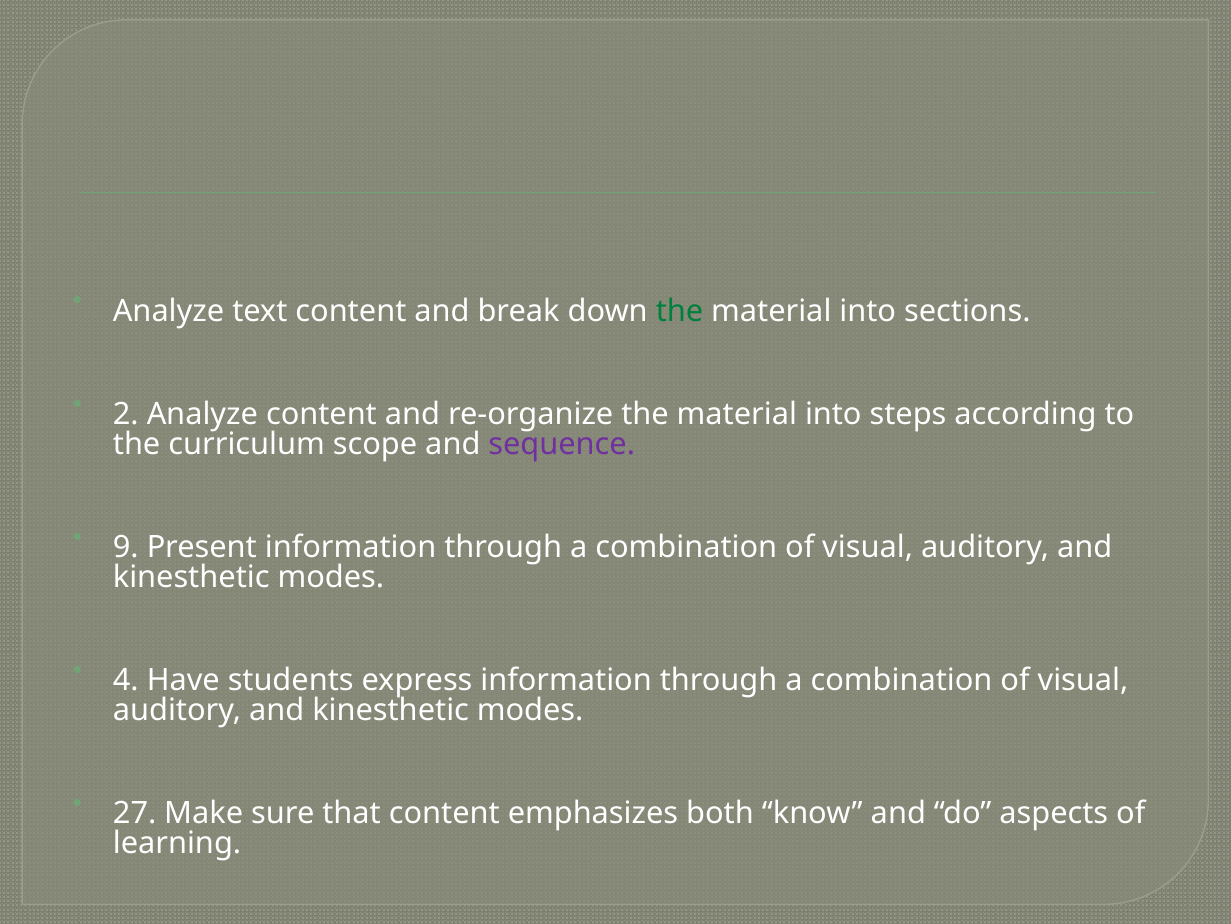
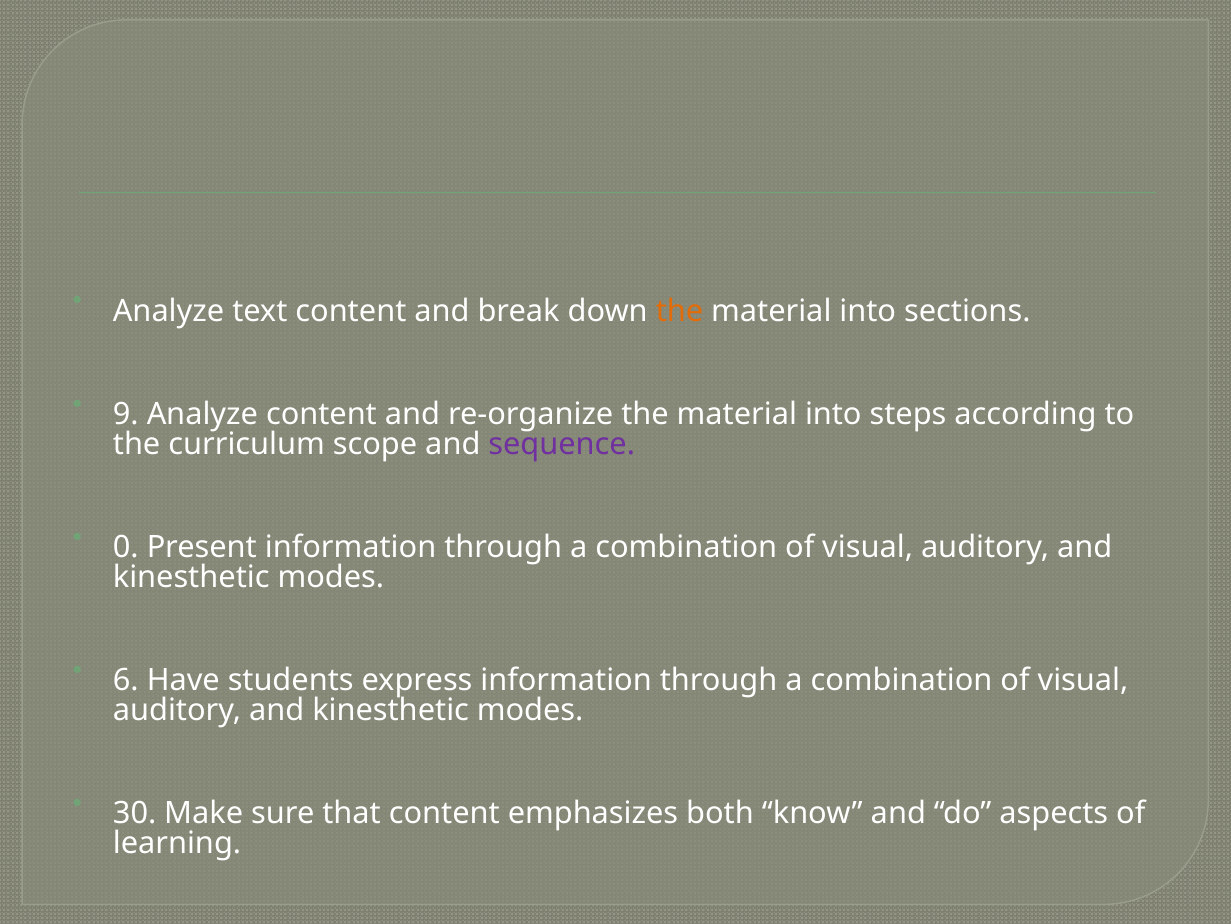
the colour: green -> orange (679, 311)
2: 2 -> 9 (126, 414)
9: 9 -> 0 (126, 547)
4: 4 -> 6 (126, 680)
27: 27 -> 30 (135, 813)
